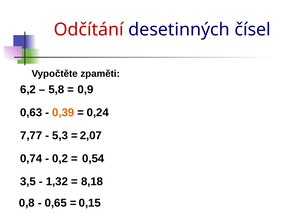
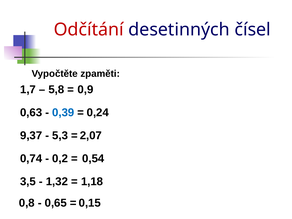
6,2: 6,2 -> 1,7 (28, 90)
0,39 colour: orange -> blue (63, 112)
7,77: 7,77 -> 9,37 (31, 135)
8,18: 8,18 -> 1,18 (92, 181)
